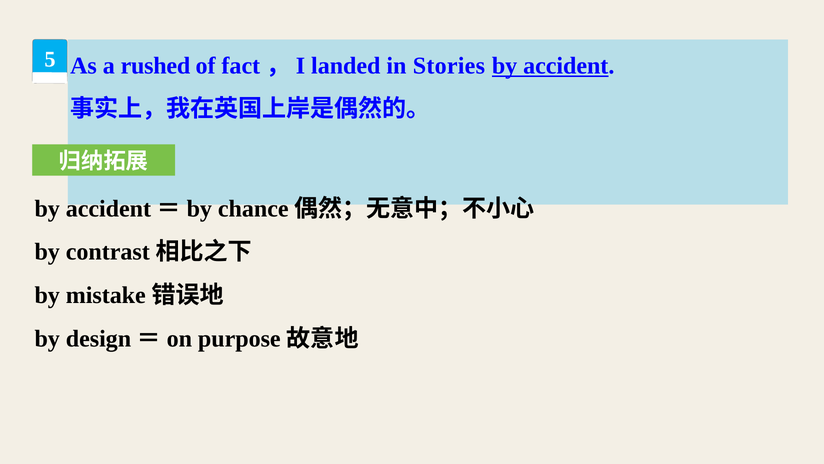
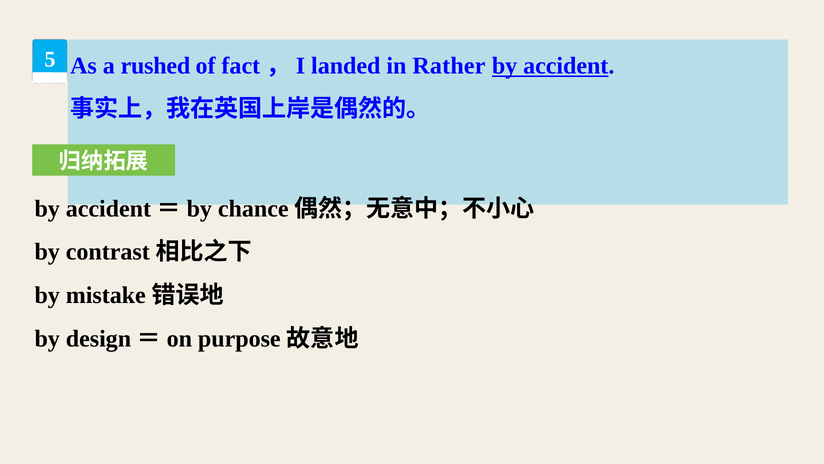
Stories: Stories -> Rather (449, 66)
